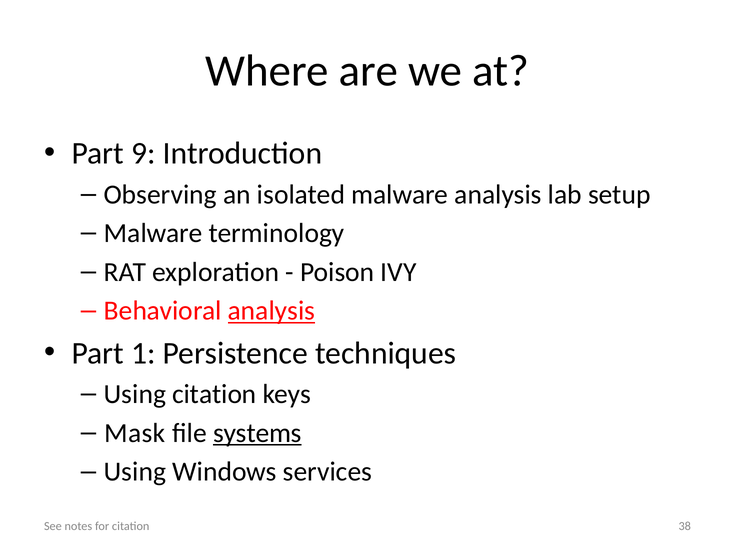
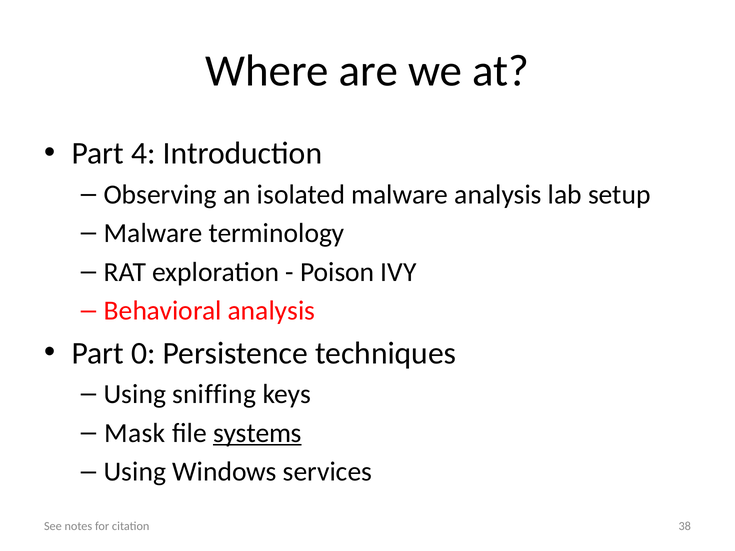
9: 9 -> 4 (143, 154)
analysis underline: present -> none (271, 311)
1: 1 -> 0 (143, 353)
Using citation: citation -> sniffing (214, 394)
